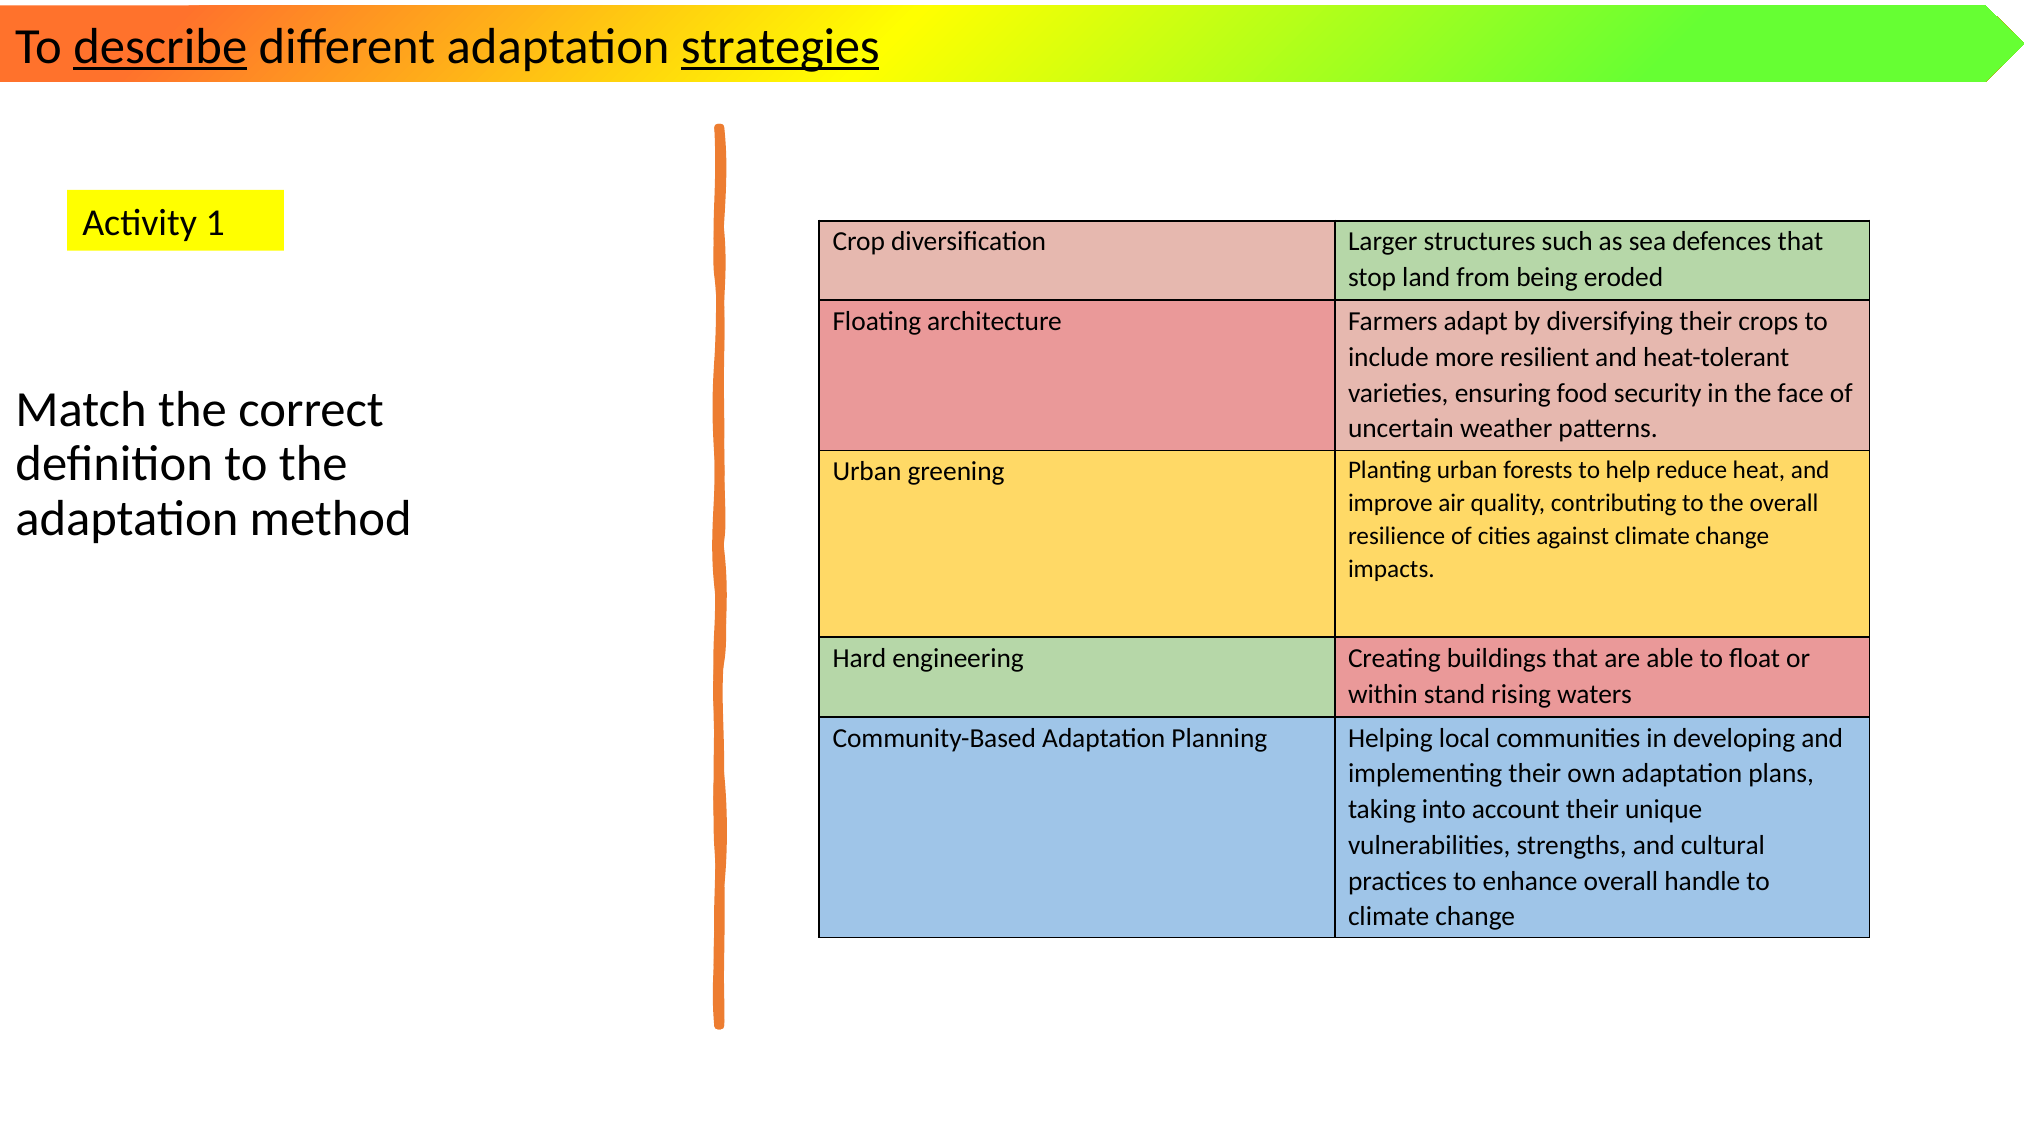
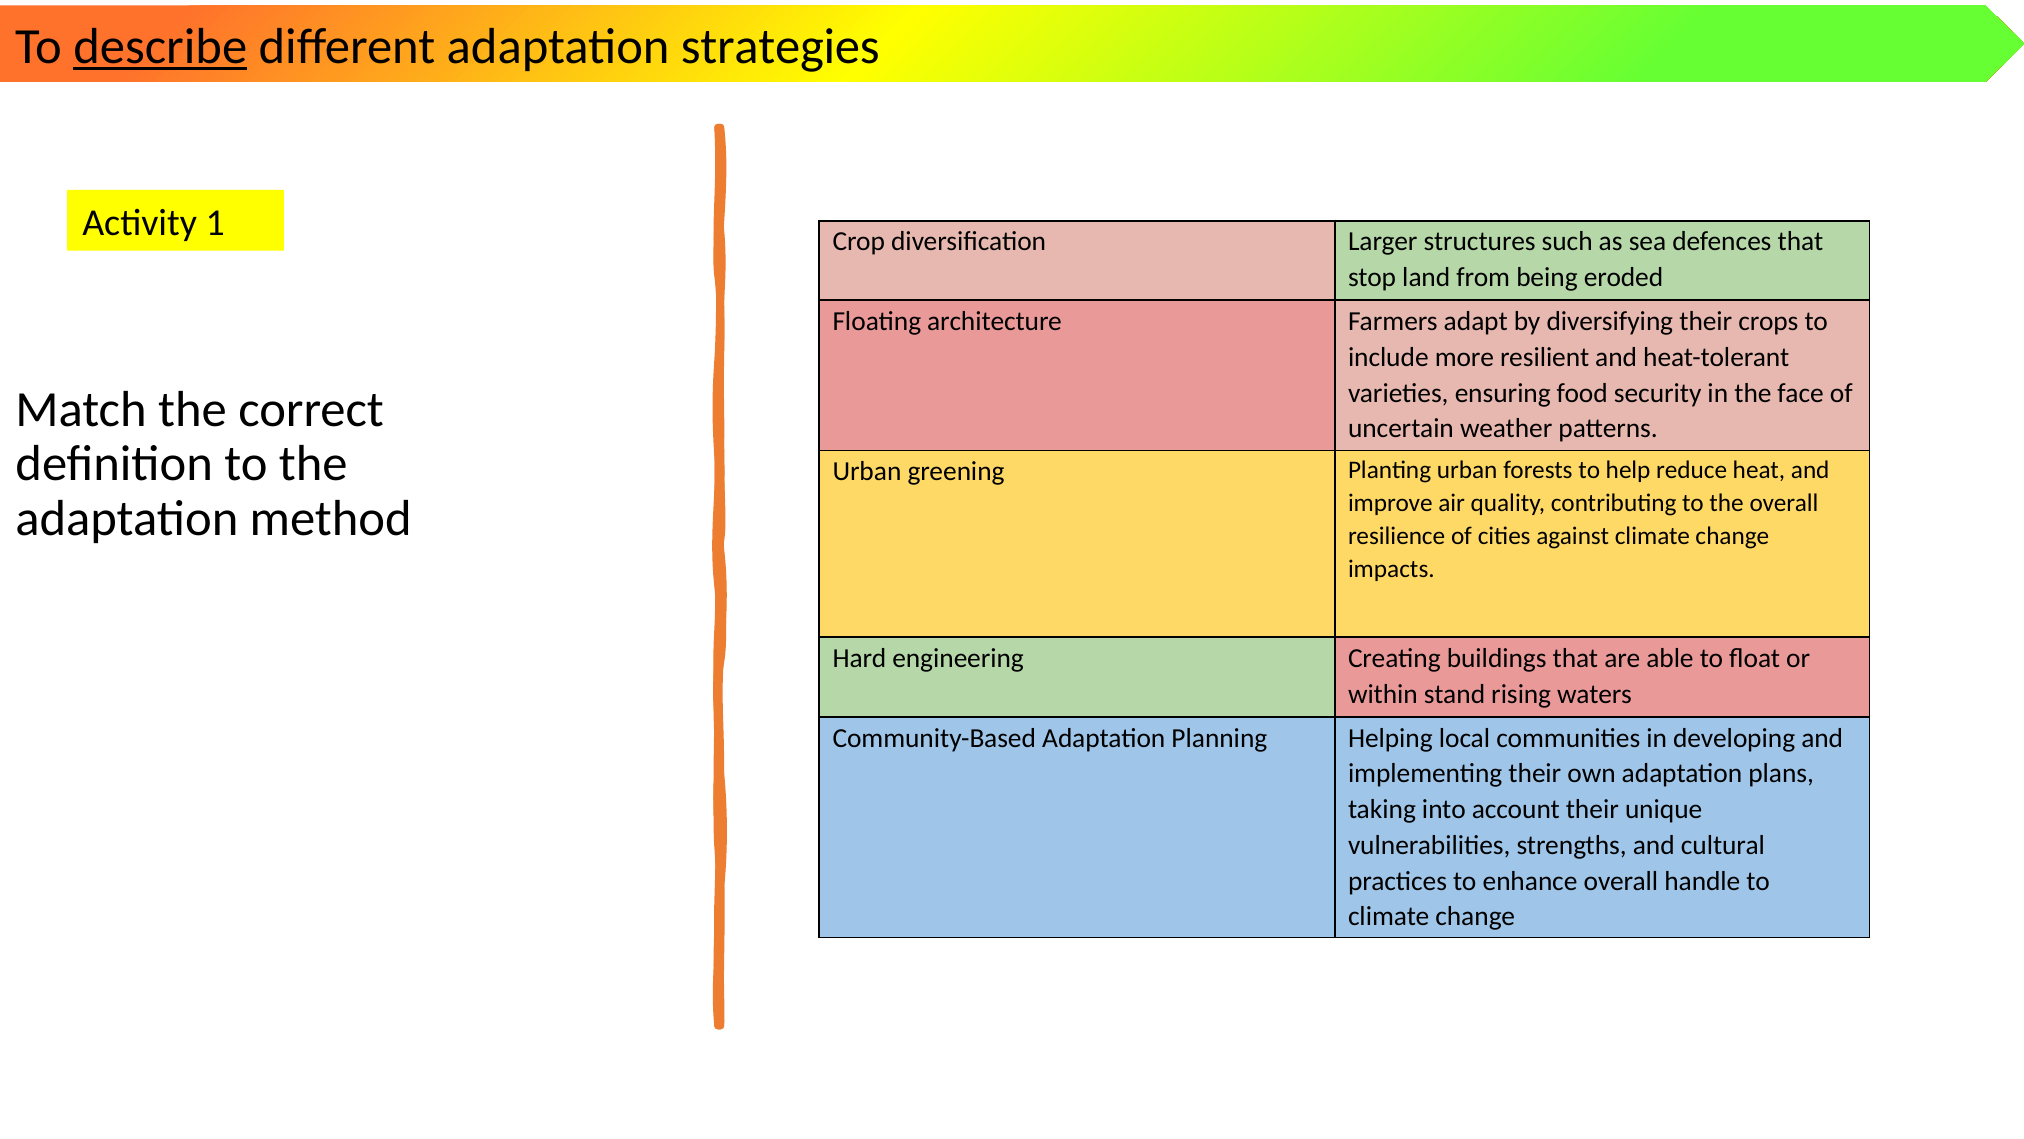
strategies underline: present -> none (780, 47)
